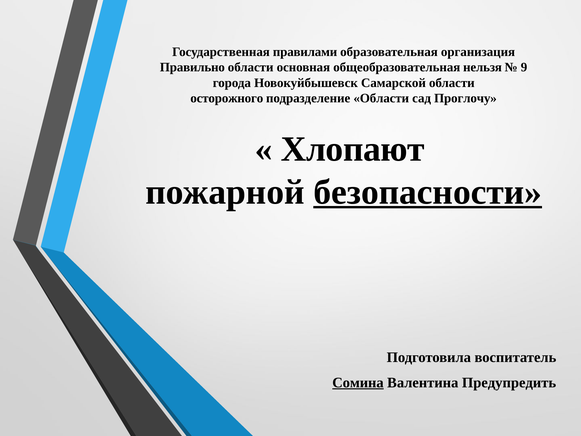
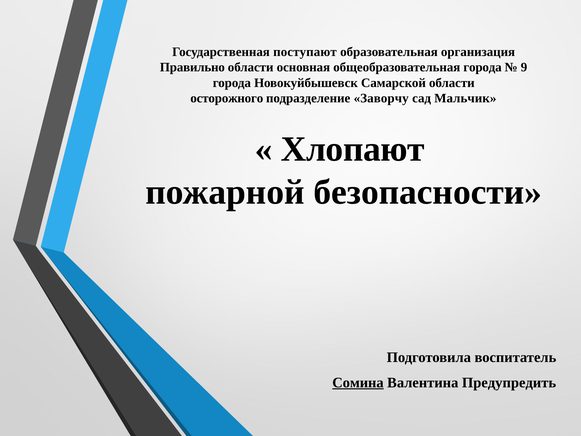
правилами: правилами -> поступают (305, 52)
общеобразовательная нельзя: нельзя -> города (483, 67)
подразделение Области: Области -> Заворчу (381, 98)
Проглочу: Проглочу -> Мальчик (465, 98)
безопасности underline: present -> none (428, 192)
